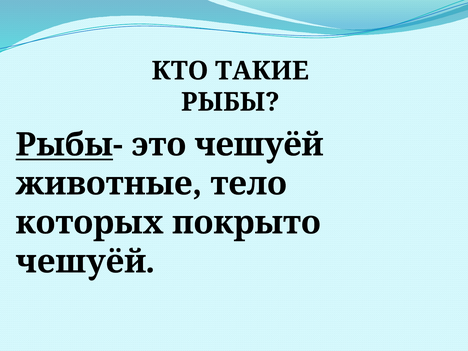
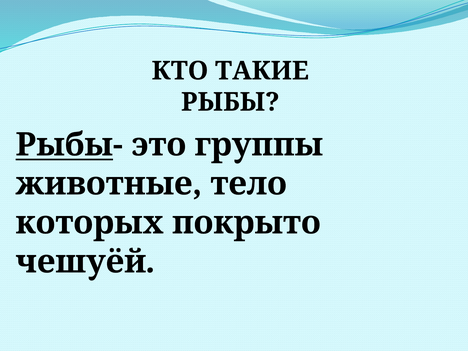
это чешуёй: чешуёй -> группы (259, 145)
